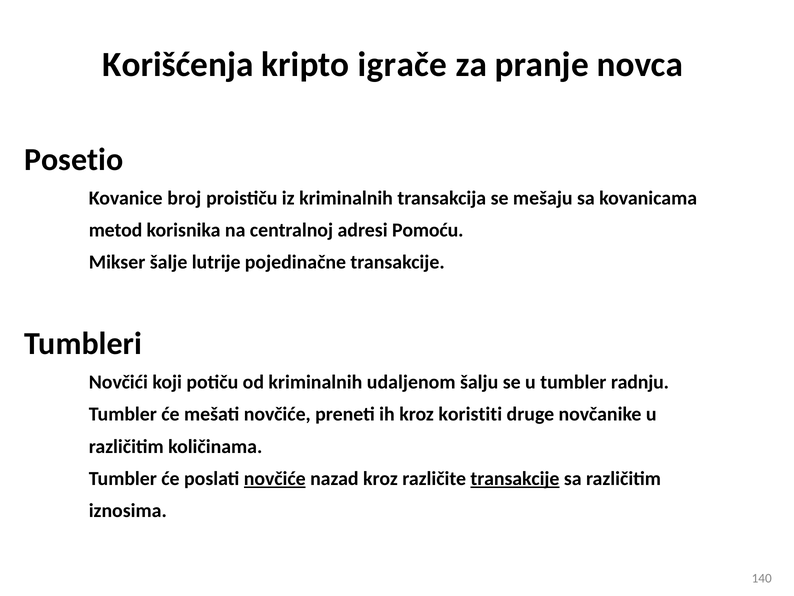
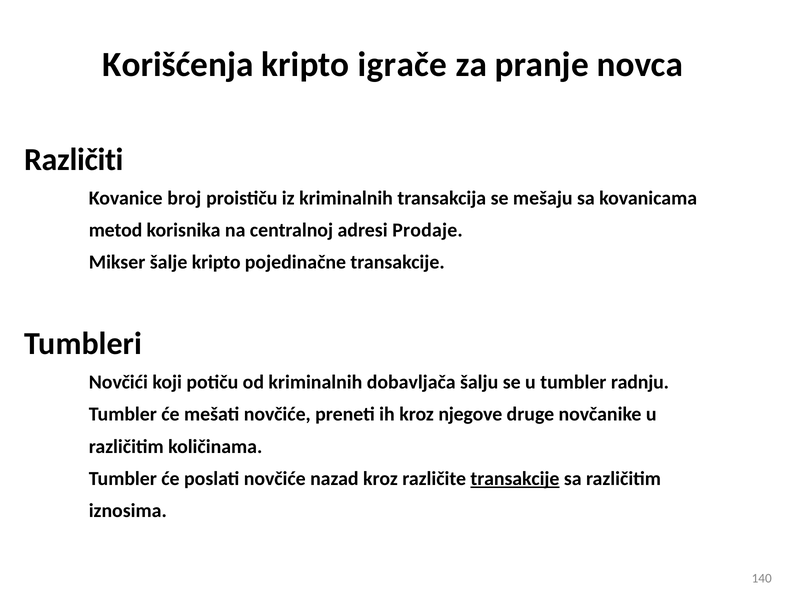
Posetio: Posetio -> Različiti (74, 159)
Pomoću: Pomoću -> Prodaje (428, 230)
šalje lutrije: lutrije -> kripto (216, 262)
udaljenom: udaljenom -> dobavljača (411, 382)
koristiti: koristiti -> njegove (470, 414)
novčiće underline: present -> none (275, 478)
